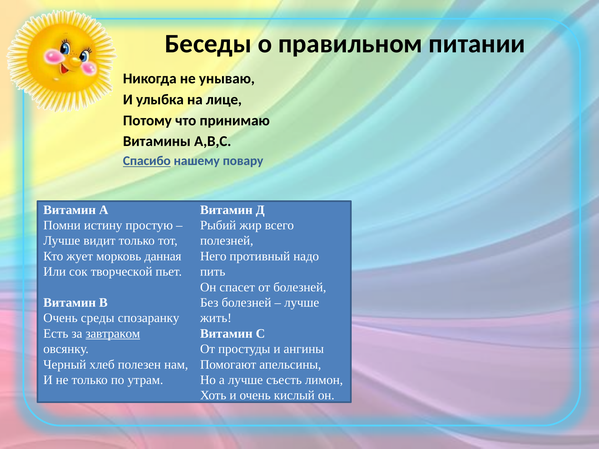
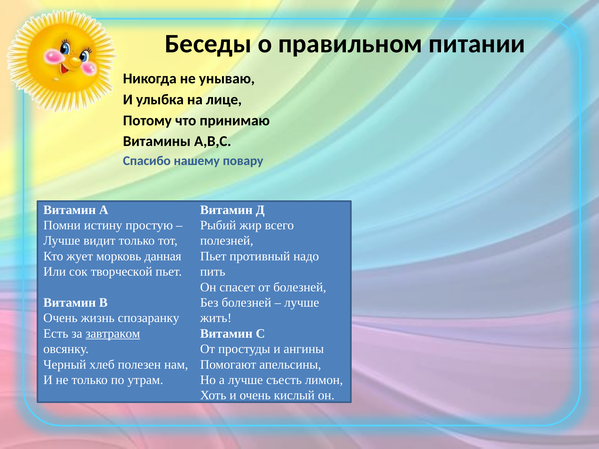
Спасибо underline: present -> none (147, 161)
Него: Него -> Пьет (213, 256)
среды: среды -> жизнь (98, 318)
